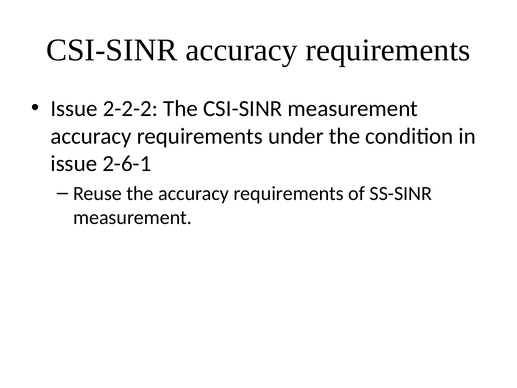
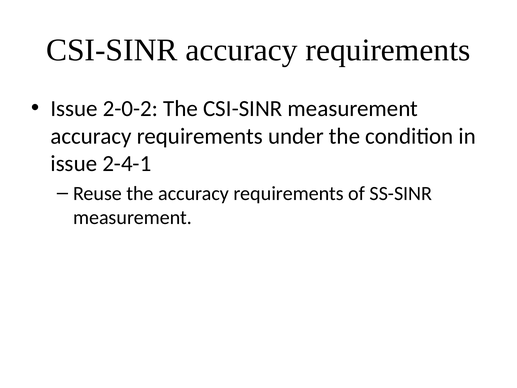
2-2-2: 2-2-2 -> 2-0-2 (130, 108)
2-6-1: 2-6-1 -> 2-4-1 (127, 164)
